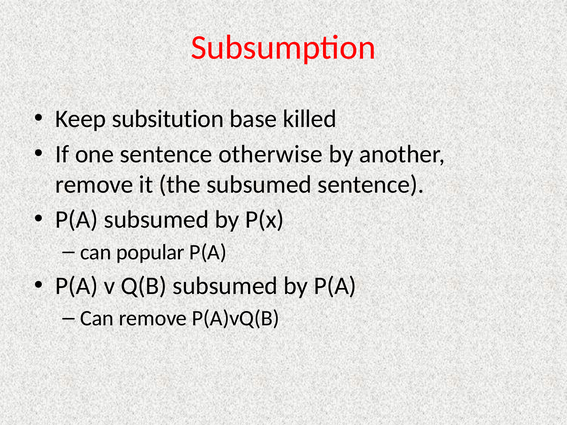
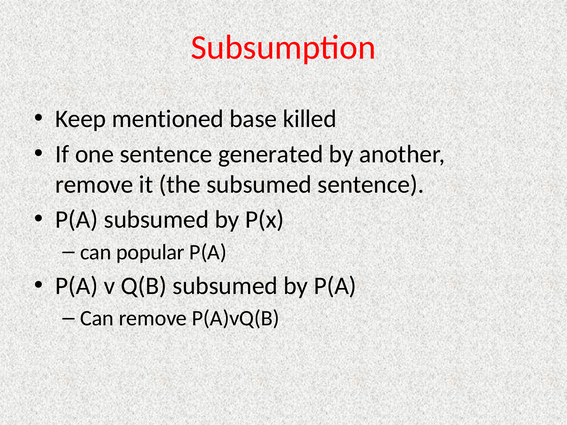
subsitution: subsitution -> mentioned (168, 119)
otherwise: otherwise -> generated (271, 154)
